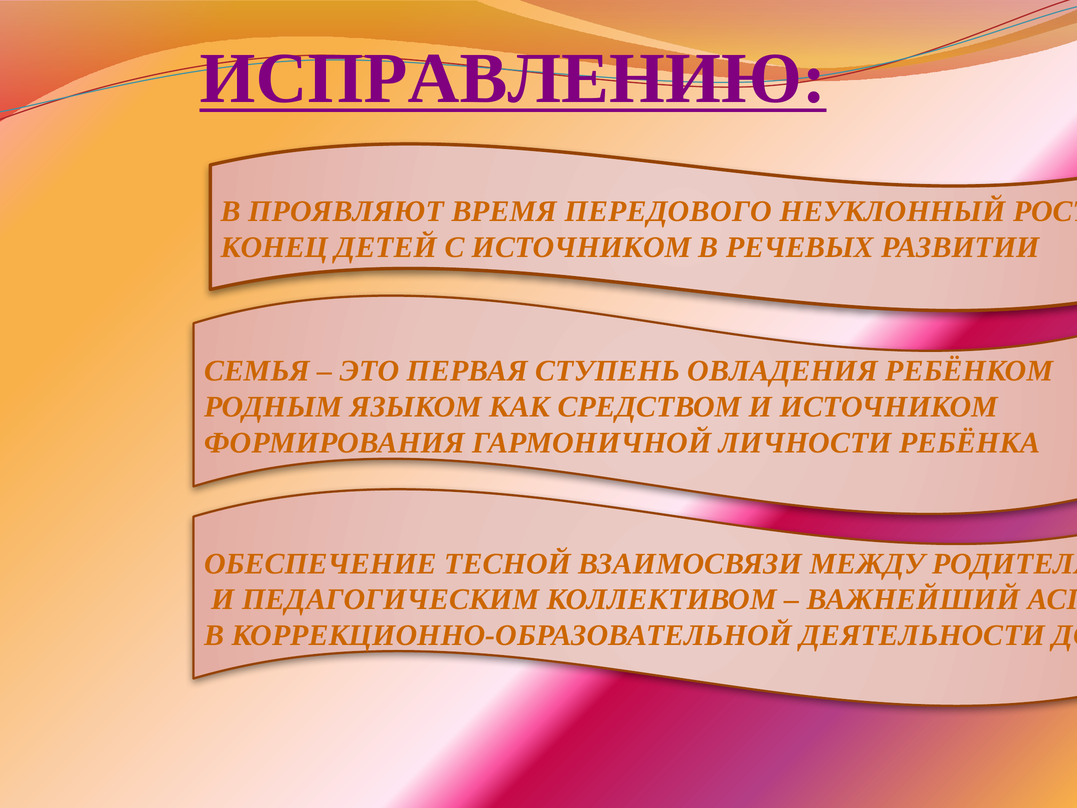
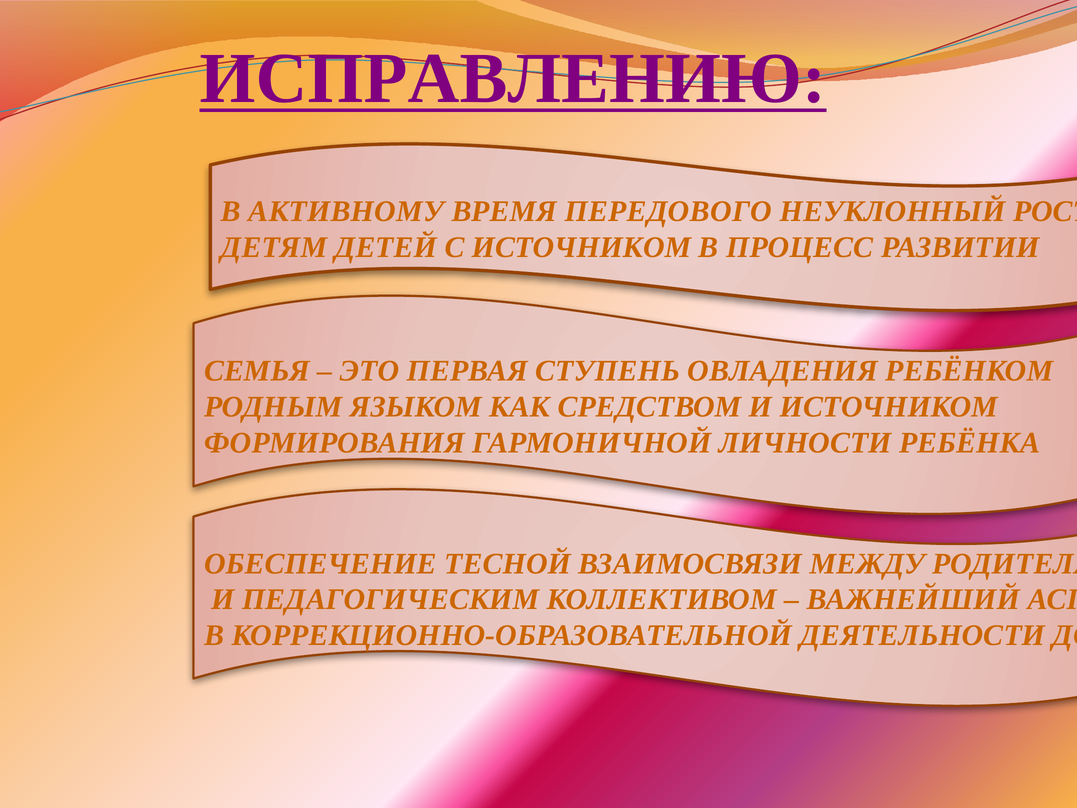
ПРОЯВЛЯЮТ: ПРОЯВЛЯЮТ -> АКТИВНОМУ (346, 211)
КОНЕЦ: КОНЕЦ -> ДЕТЯМ (274, 247)
РЕЧЕВЫХ: РЕЧЕВЫХ -> ПРОЦЕСС (800, 247)
